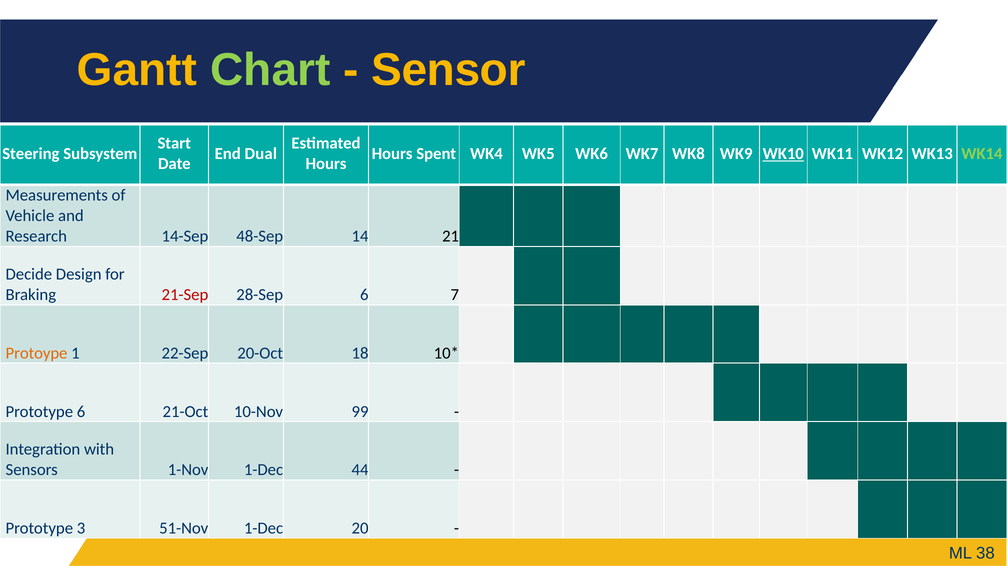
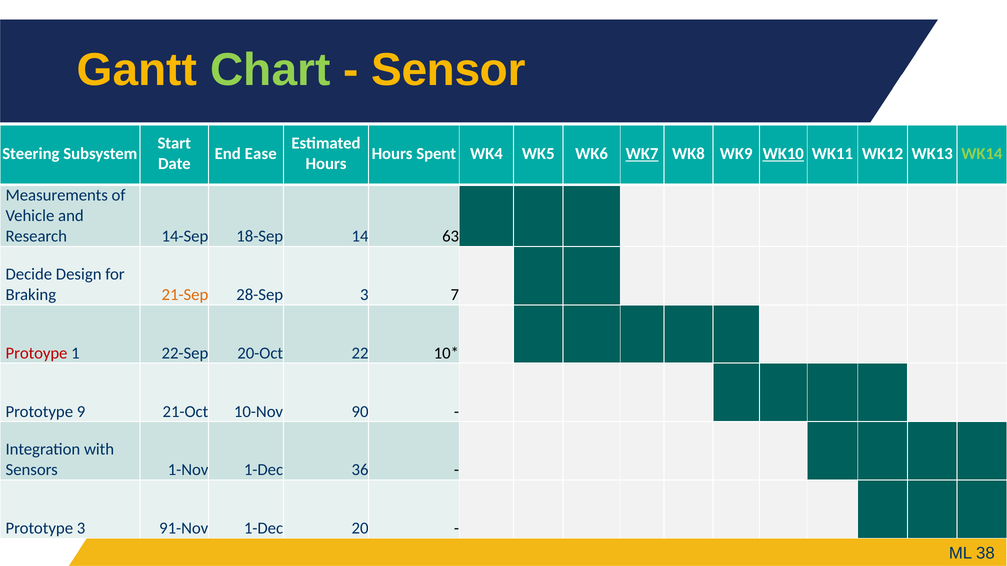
Dual: Dual -> Ease (261, 154)
WK7 underline: none -> present (642, 154)
48-Sep: 48-Sep -> 18-Sep (260, 237)
21: 21 -> 63 (451, 237)
21-Sep colour: red -> orange (185, 295)
28-Sep 6: 6 -> 3 (364, 295)
Protoype colour: orange -> red (37, 353)
18: 18 -> 22 (360, 353)
Prototype 6: 6 -> 9 (81, 412)
99: 99 -> 90 (360, 412)
44: 44 -> 36 (360, 470)
51-Nov: 51-Nov -> 91-Nov (184, 529)
